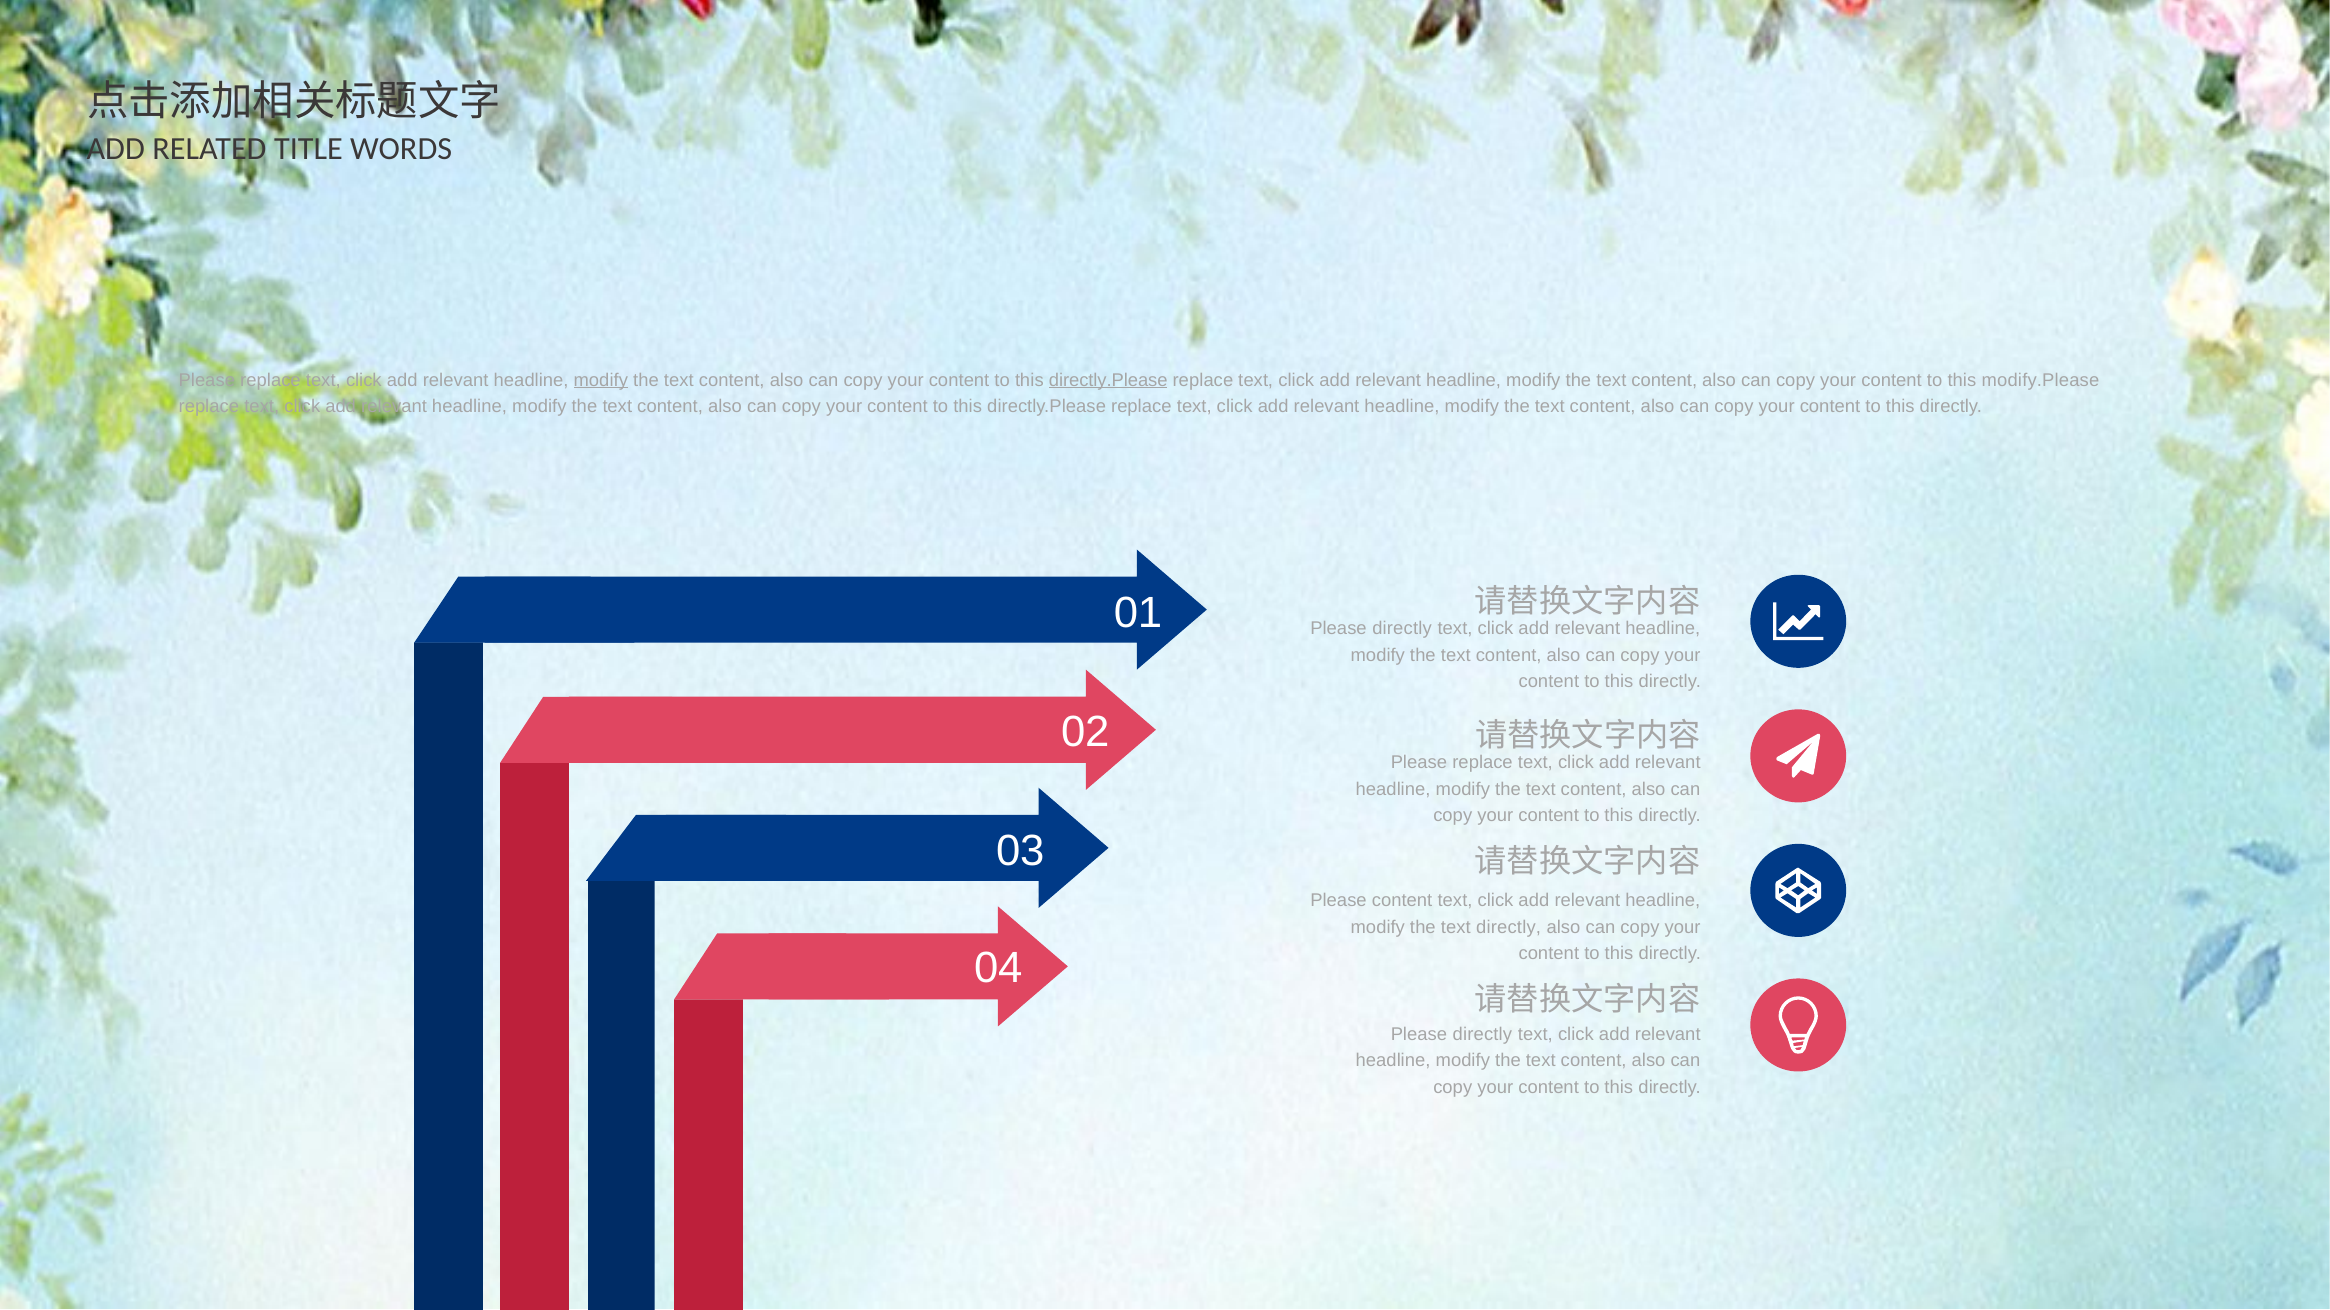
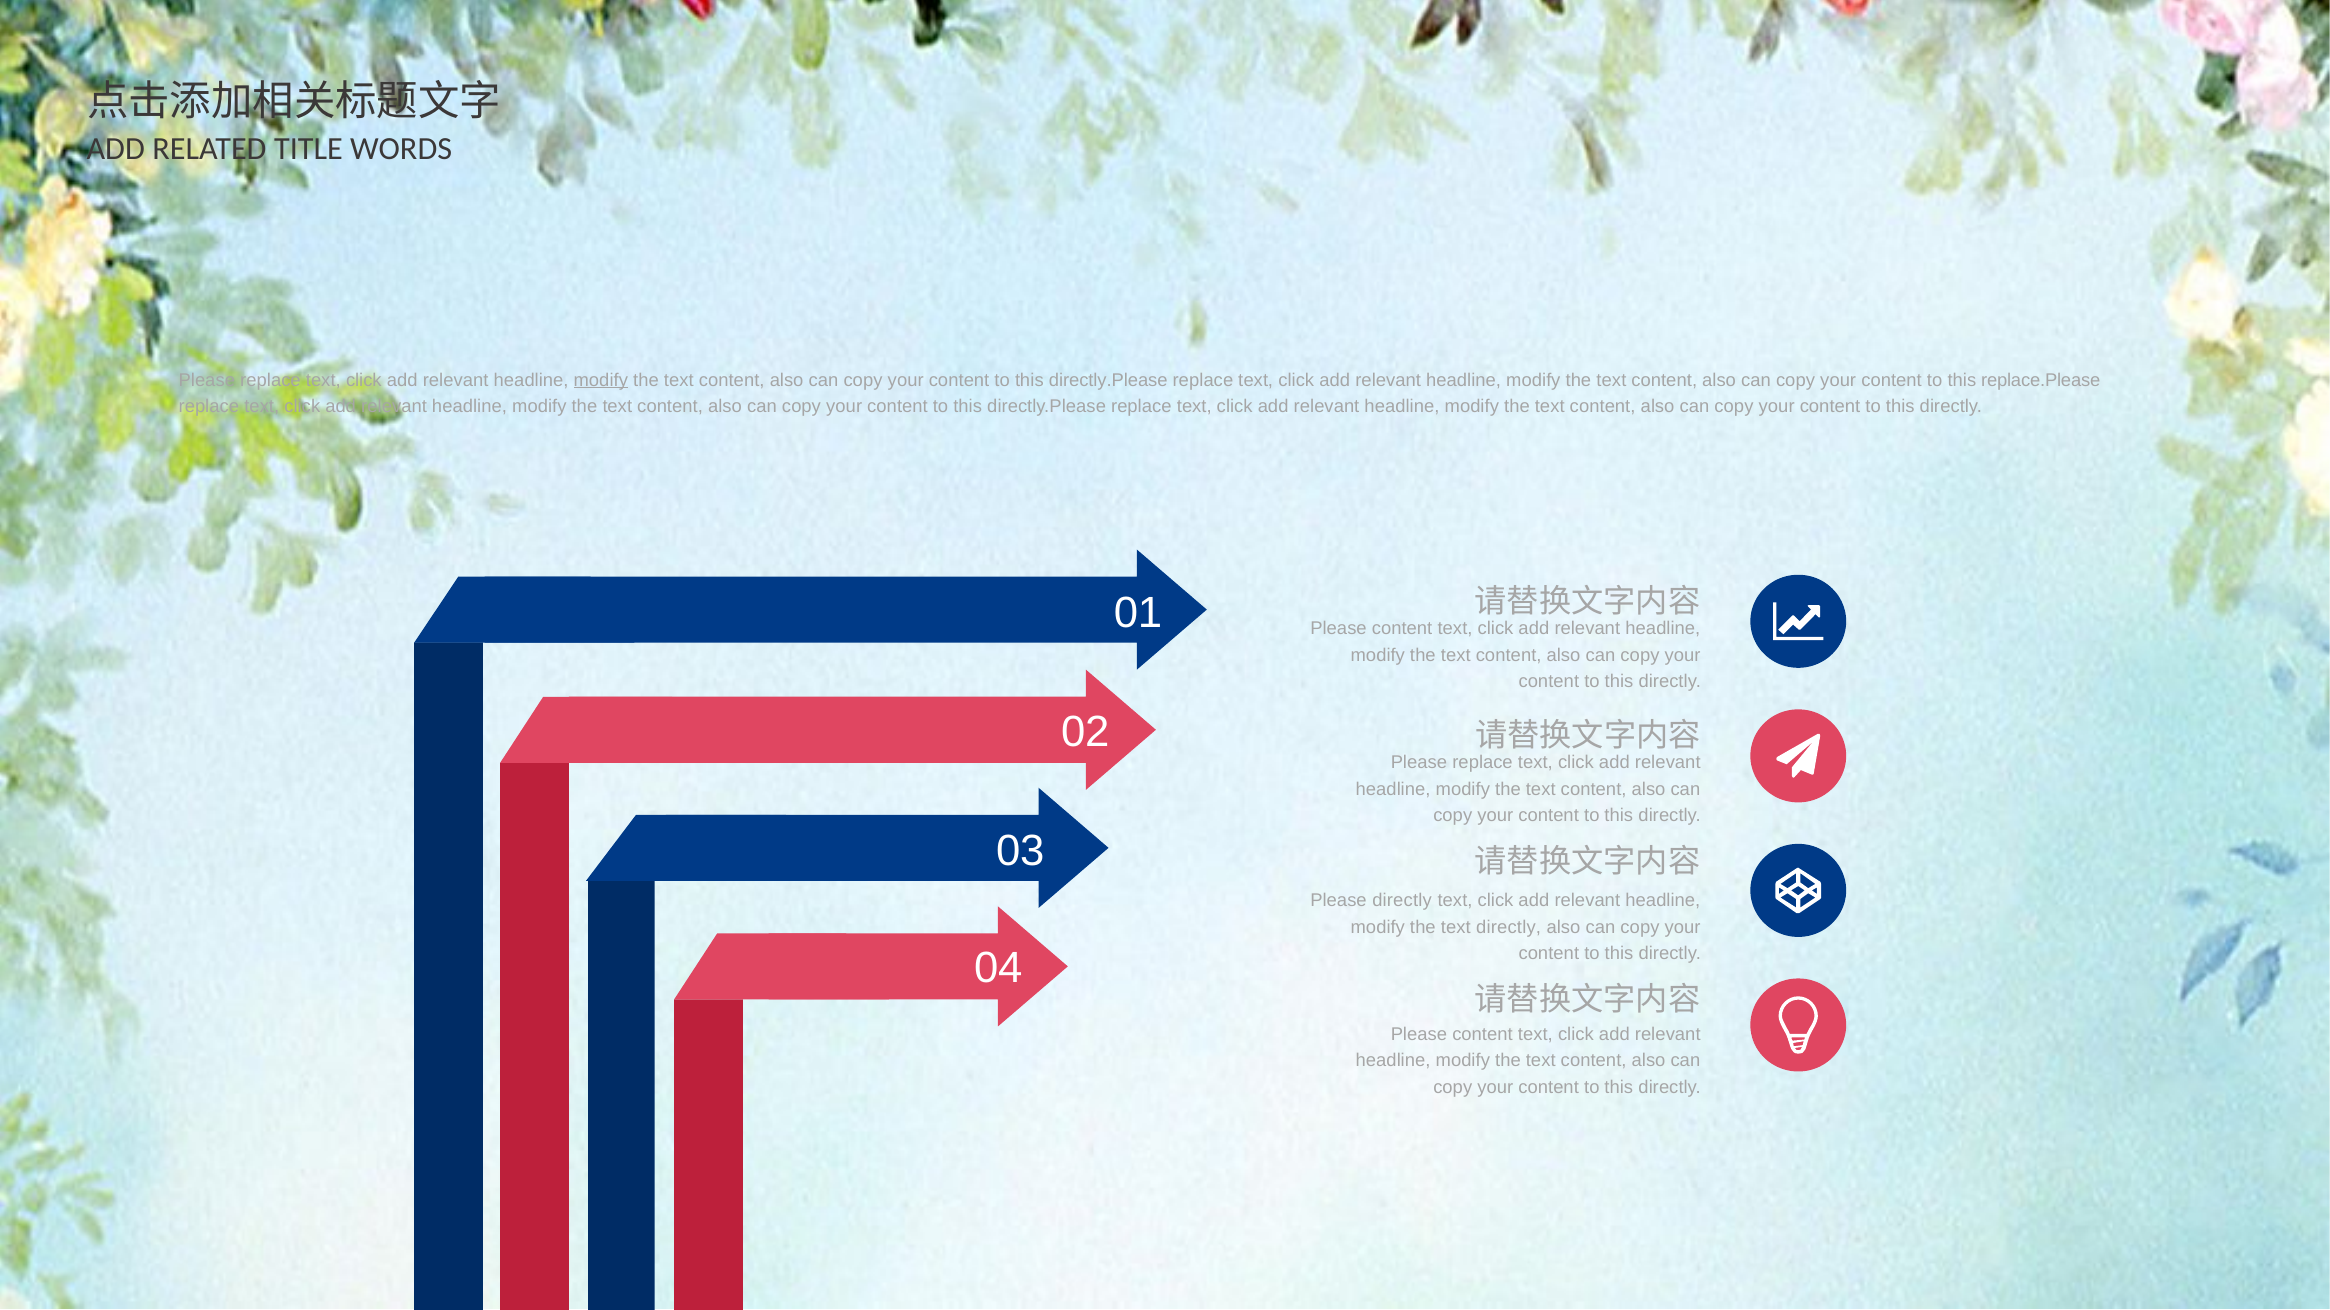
directly.Please underline: present -> none (1108, 380)
modify.Please: modify.Please -> replace.Please (2041, 380)
directly: directly -> content (1402, 629)
Please content: content -> directly (1402, 901)
directly: directly -> content (1482, 1035)
